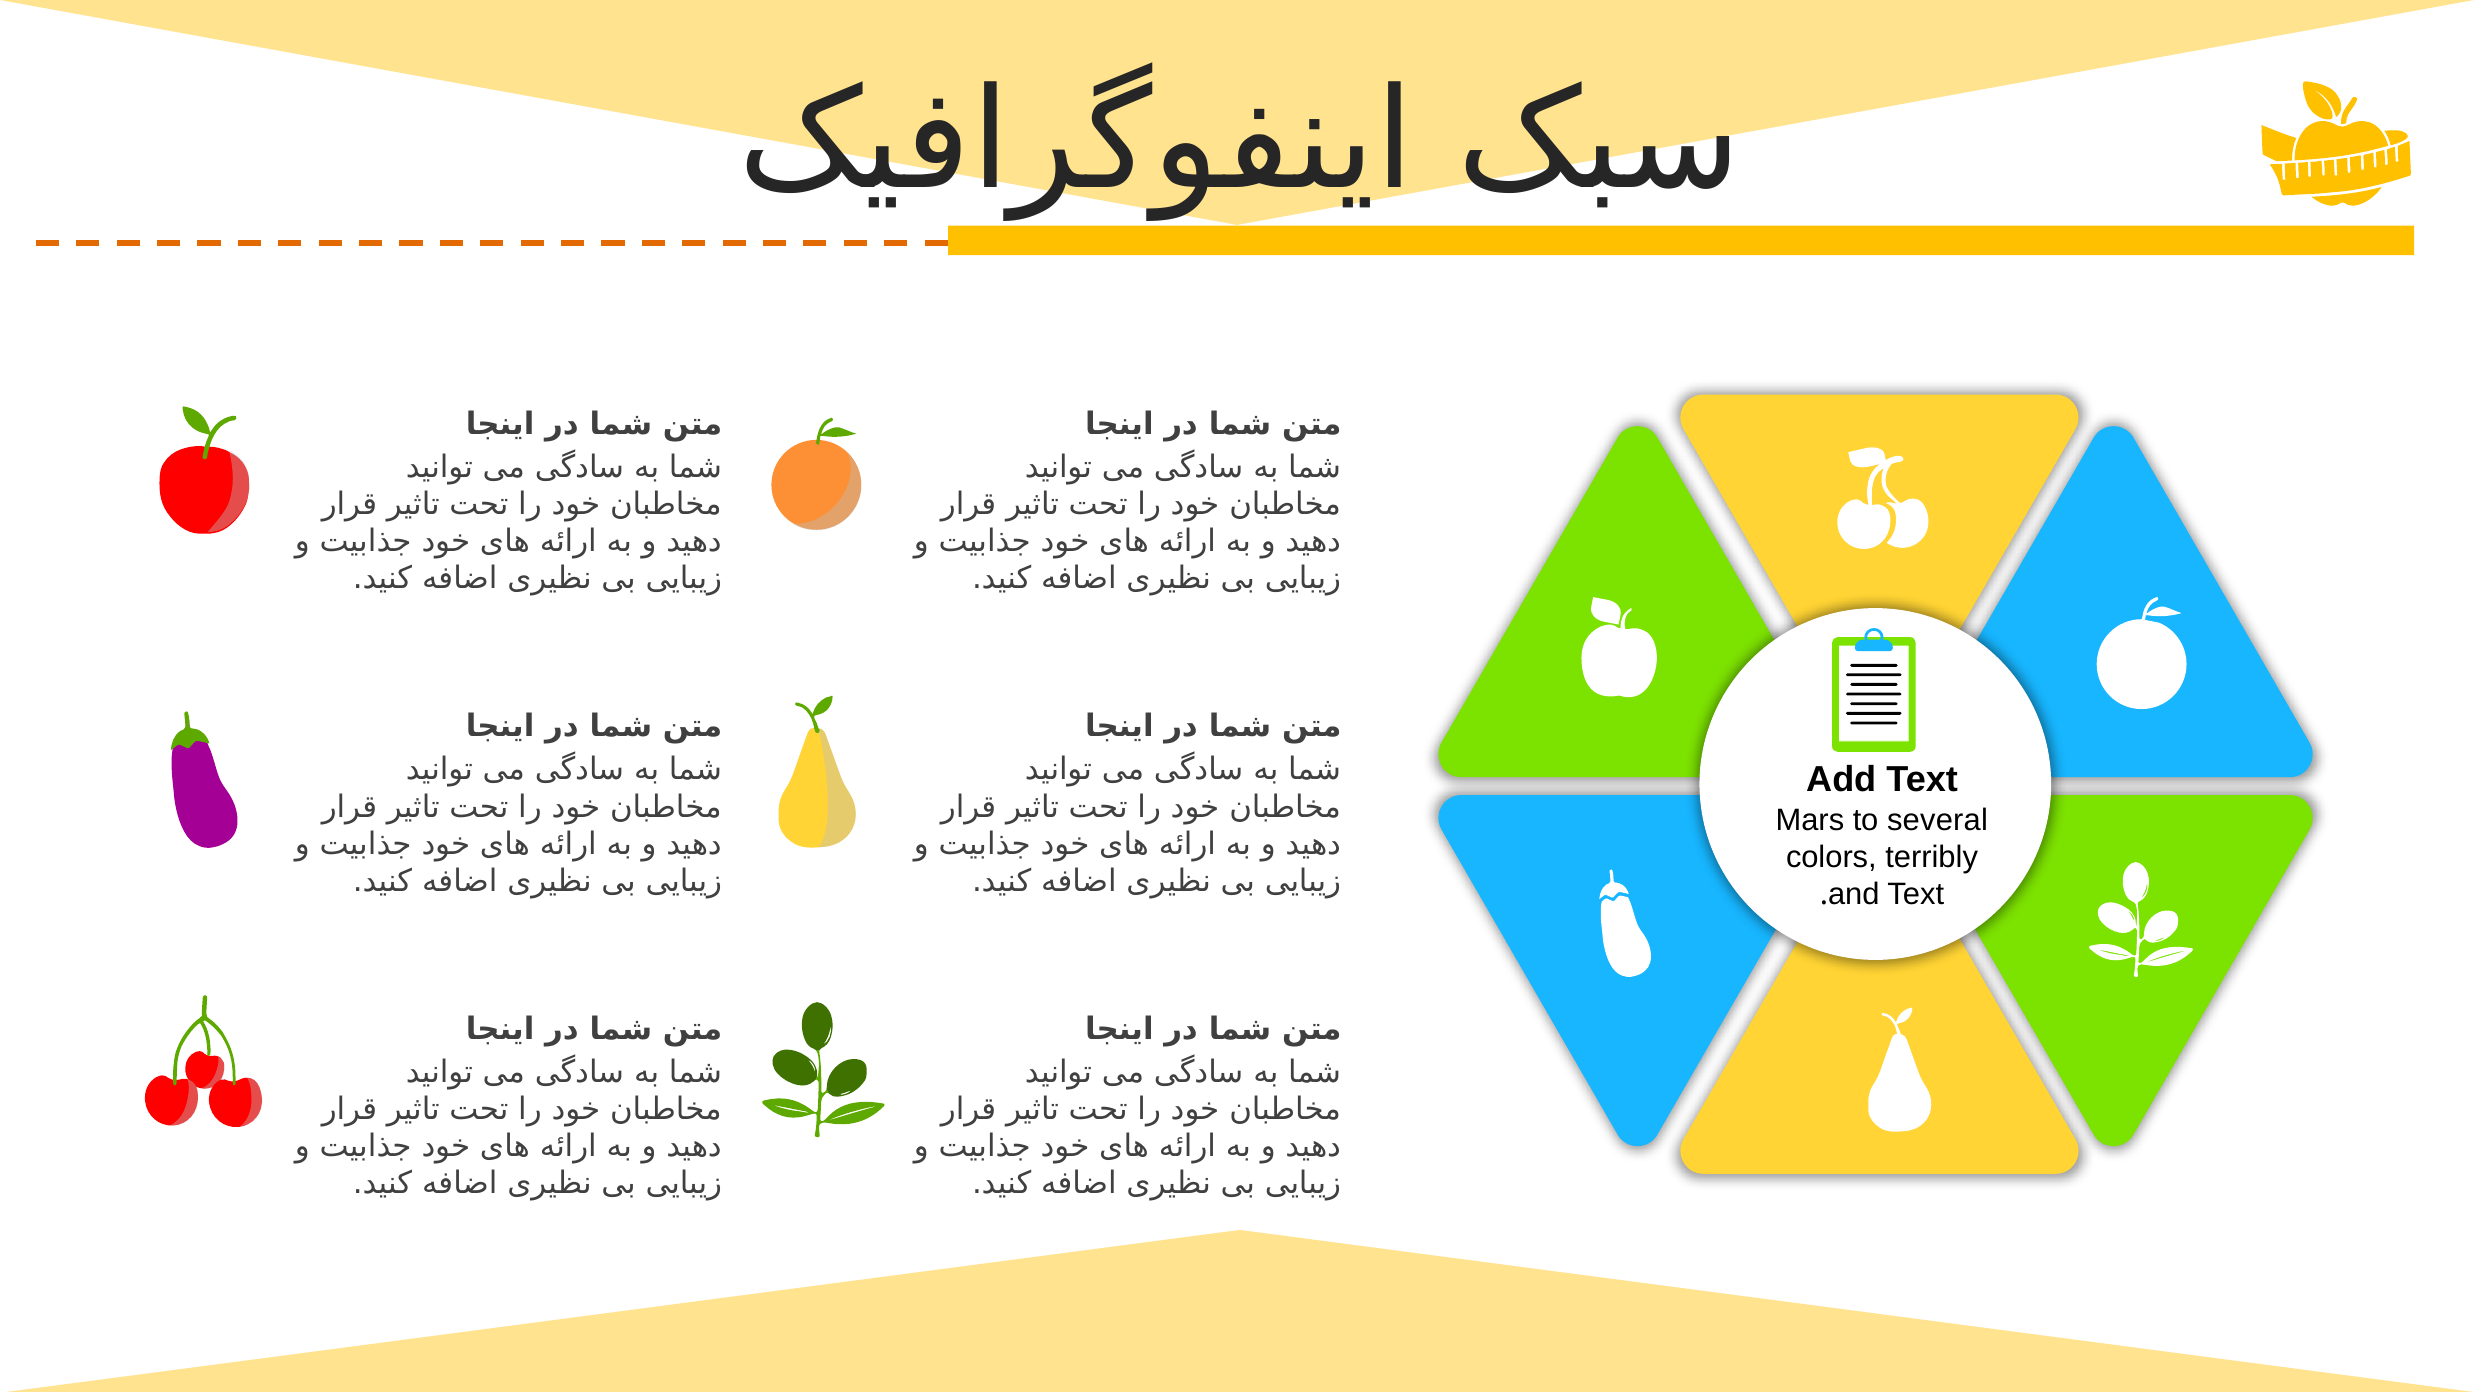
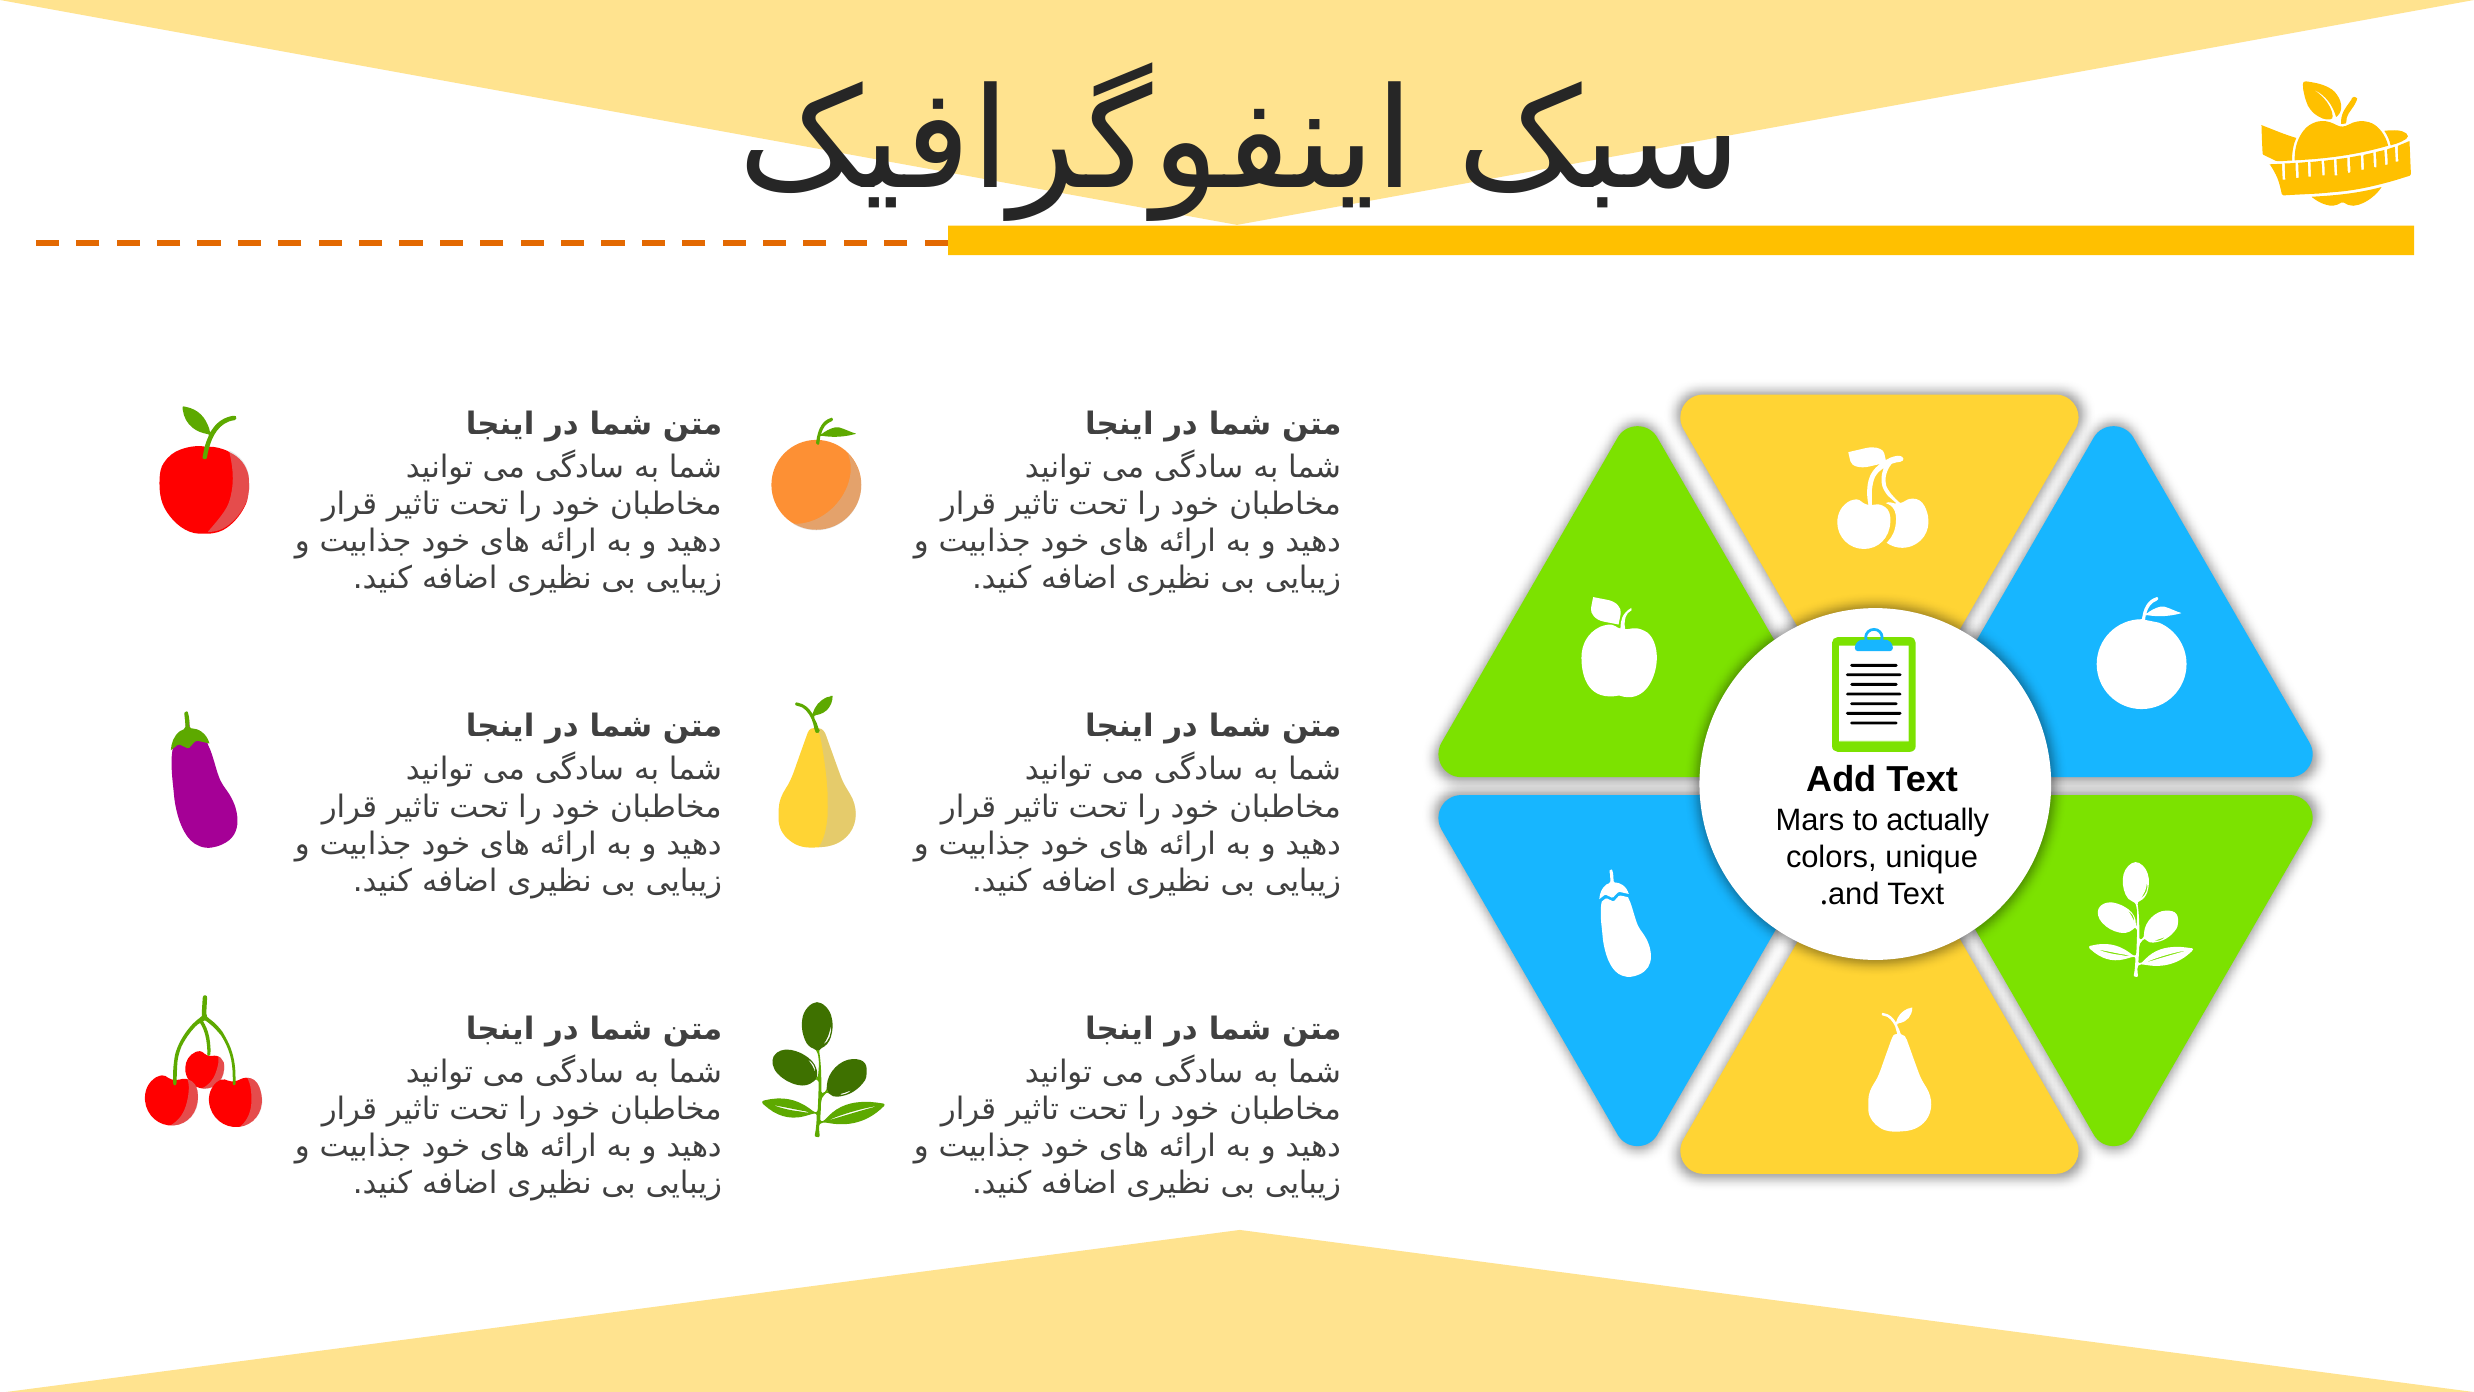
several: several -> actually (1938, 820)
terribly: terribly -> unique (1932, 857)
